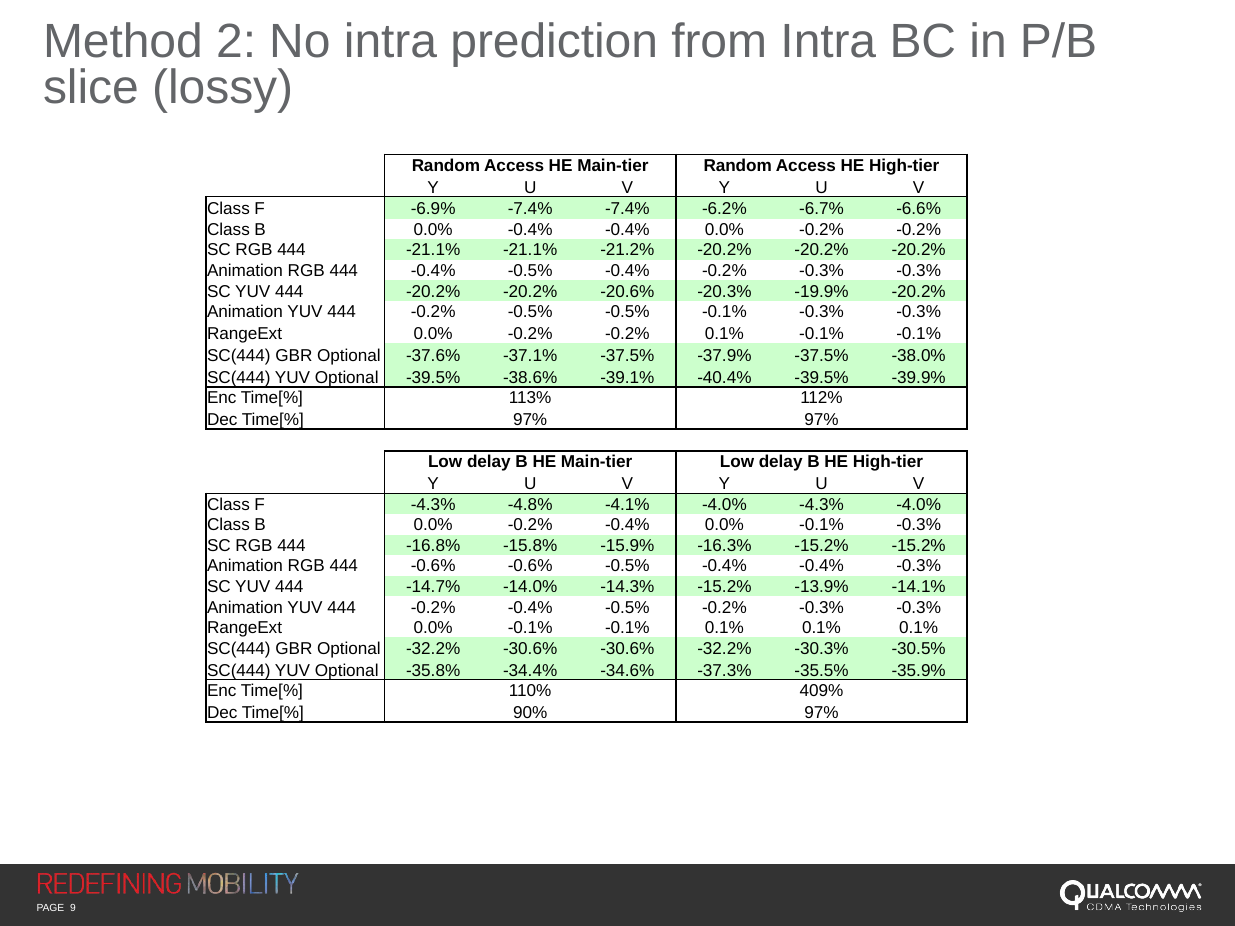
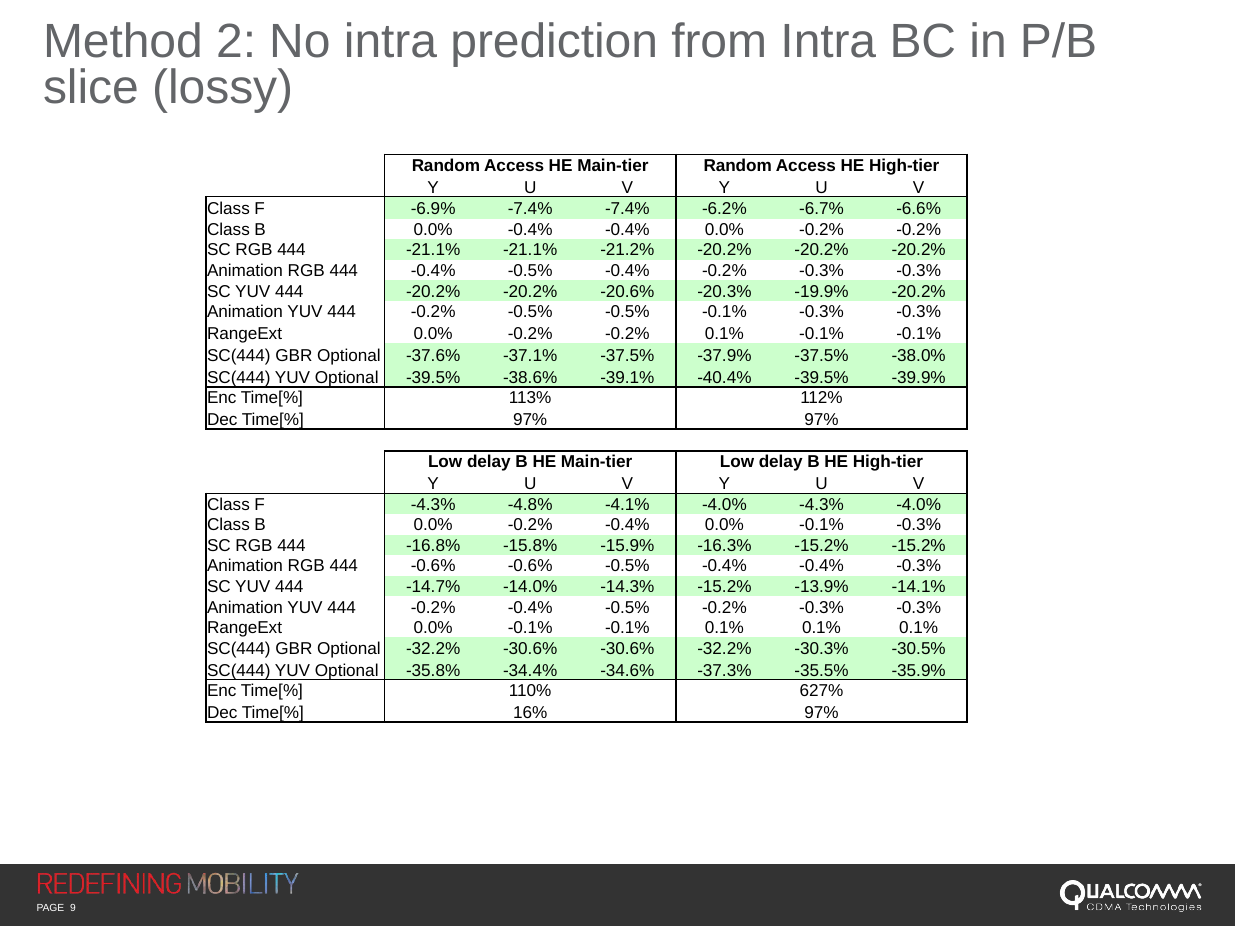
409%: 409% -> 627% (822, 691)
90%: 90% -> 16% (530, 713)
